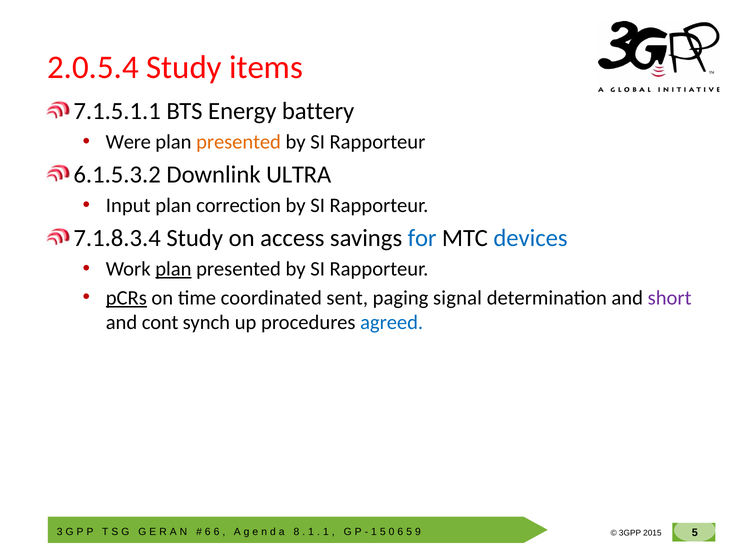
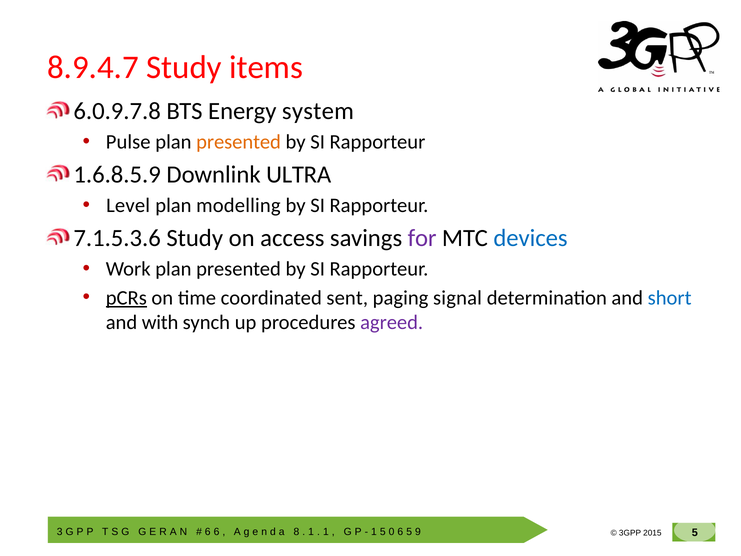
2.0.5.4: 2.0.5.4 -> 8.9.4.7 (93, 67)
7.1.5.1.1: 7.1.5.1.1 -> 6.0.9.7.8 (117, 111)
battery: battery -> system (318, 111)
Were: Were -> Pulse (128, 142)
6.1.5.3.2: 6.1.5.3.2 -> 1.6.8.5.9 (117, 174)
Input: Input -> Level (128, 205)
correction: correction -> modelling (238, 205)
7.1.8.3.4: 7.1.8.3.4 -> 7.1.5.3.6 (117, 238)
for colour: blue -> purple (422, 238)
plan underline: present -> none (173, 269)
short colour: purple -> blue (670, 298)
cont: cont -> with (160, 322)
agreed colour: blue -> purple (392, 322)
